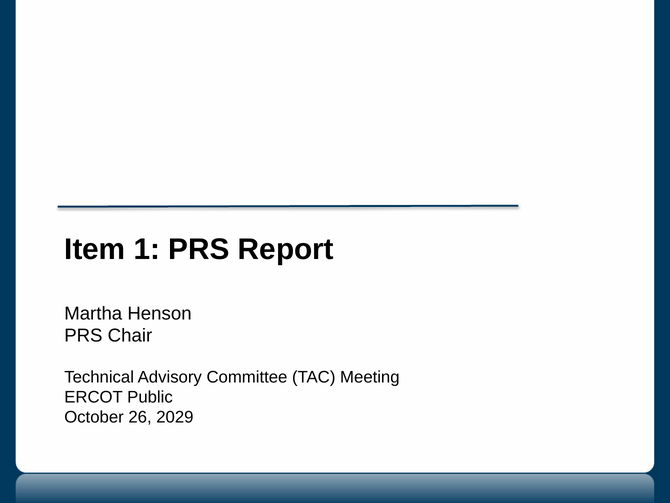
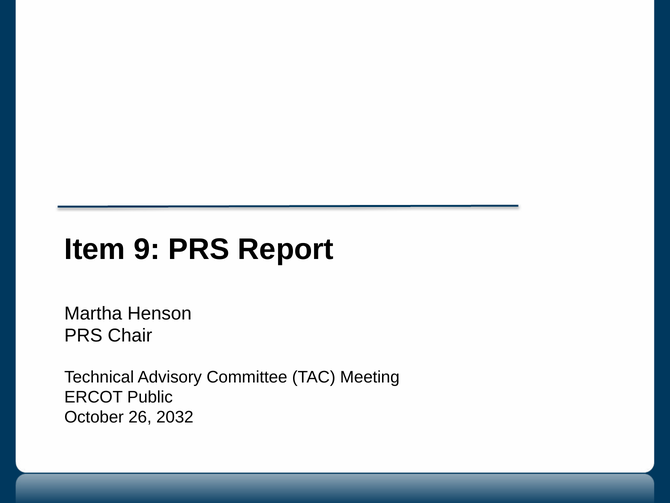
1: 1 -> 9 (147, 249)
2029: 2029 -> 2032 (175, 417)
